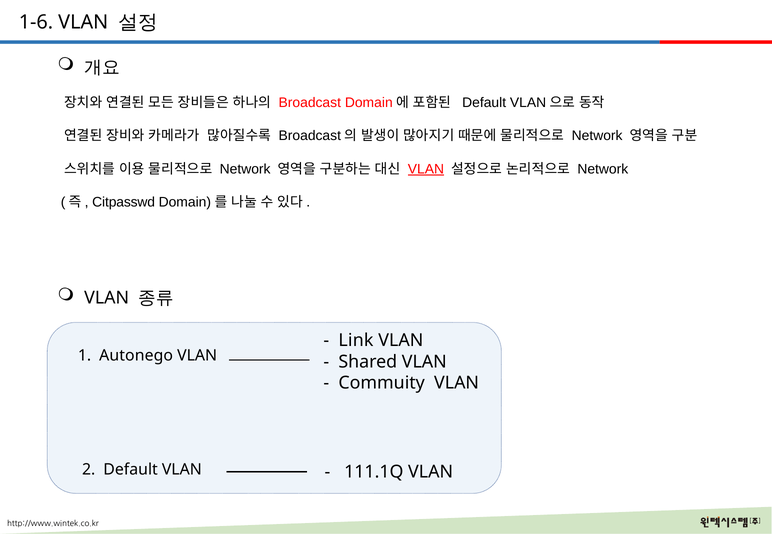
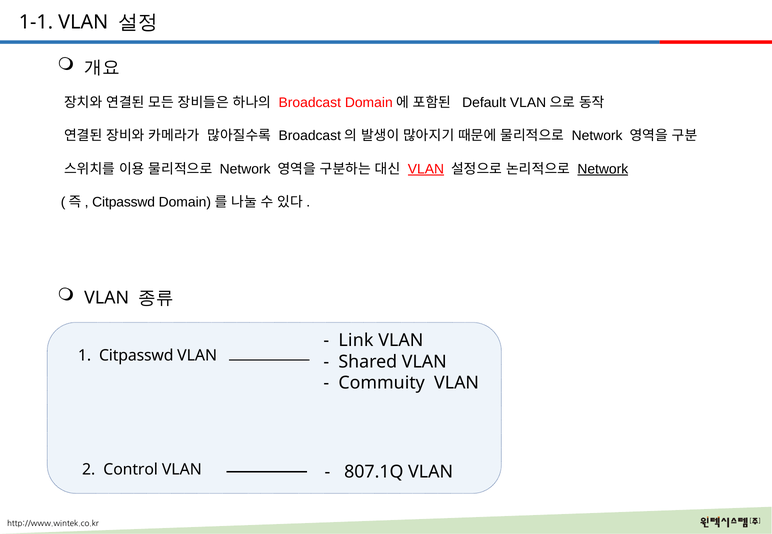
1-6: 1-6 -> 1-1 (36, 22)
Network underline: none -> present (603, 169)
1 Autonego: Autonego -> Citpasswd (136, 356)
2 Default: Default -> Control (131, 470)
111.1Q: 111.1Q -> 807.1Q (374, 472)
